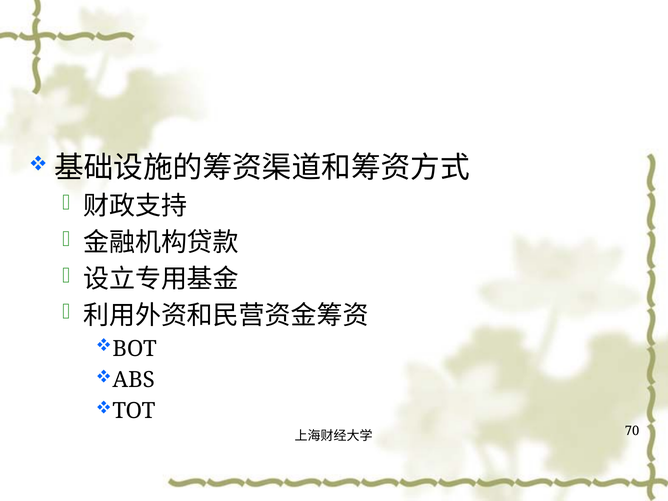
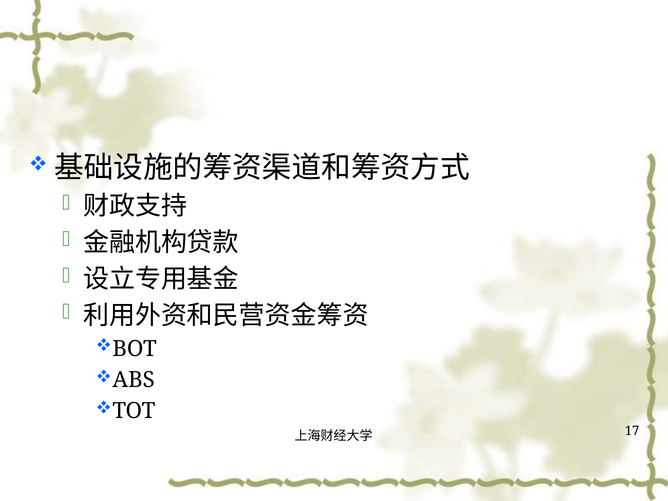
70: 70 -> 17 (632, 431)
